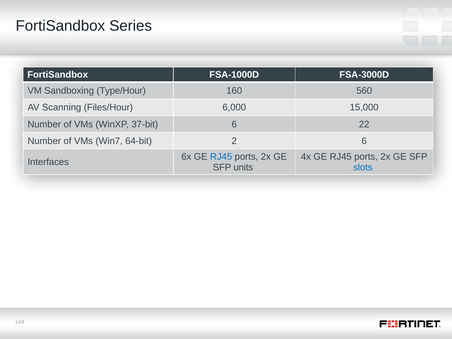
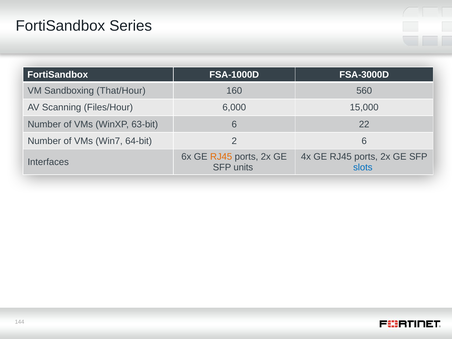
Type/Hour: Type/Hour -> That/Hour (121, 91)
37-bit: 37-bit -> 63-bit (145, 124)
RJ45 colour: blue -> orange (221, 157)
